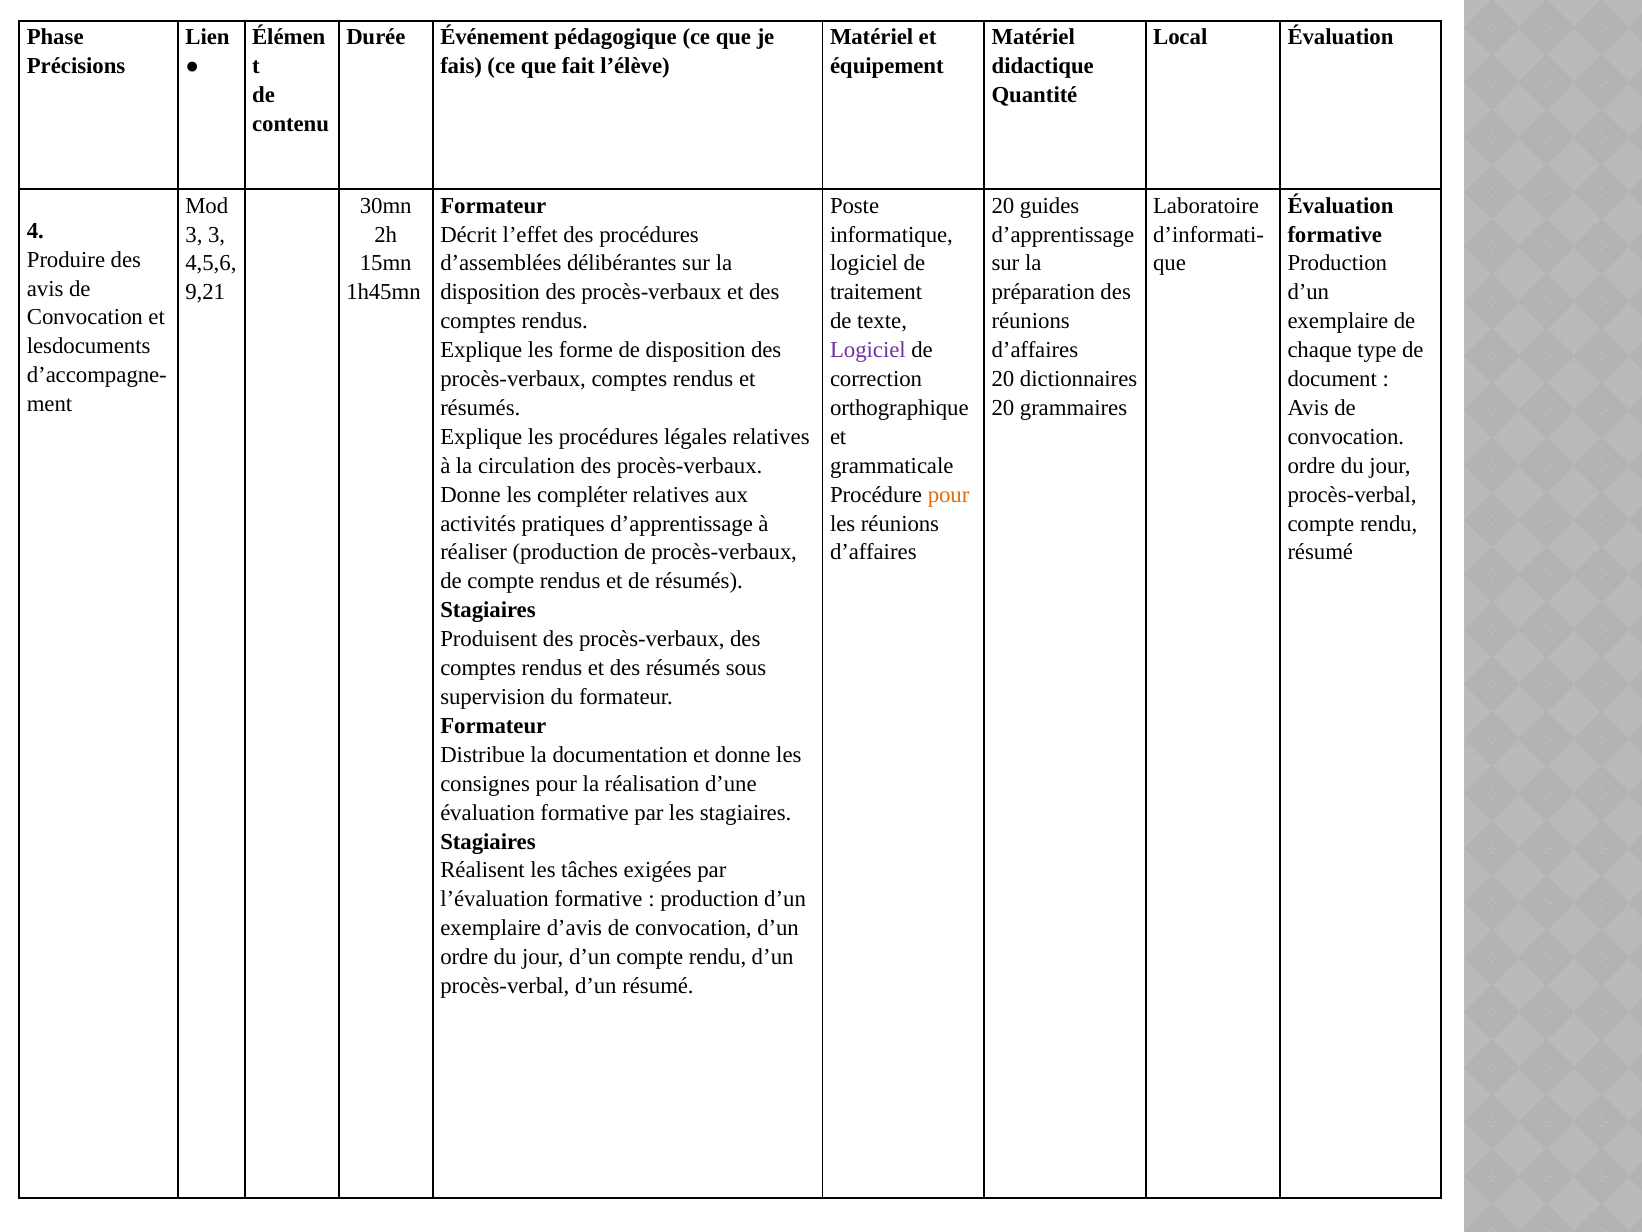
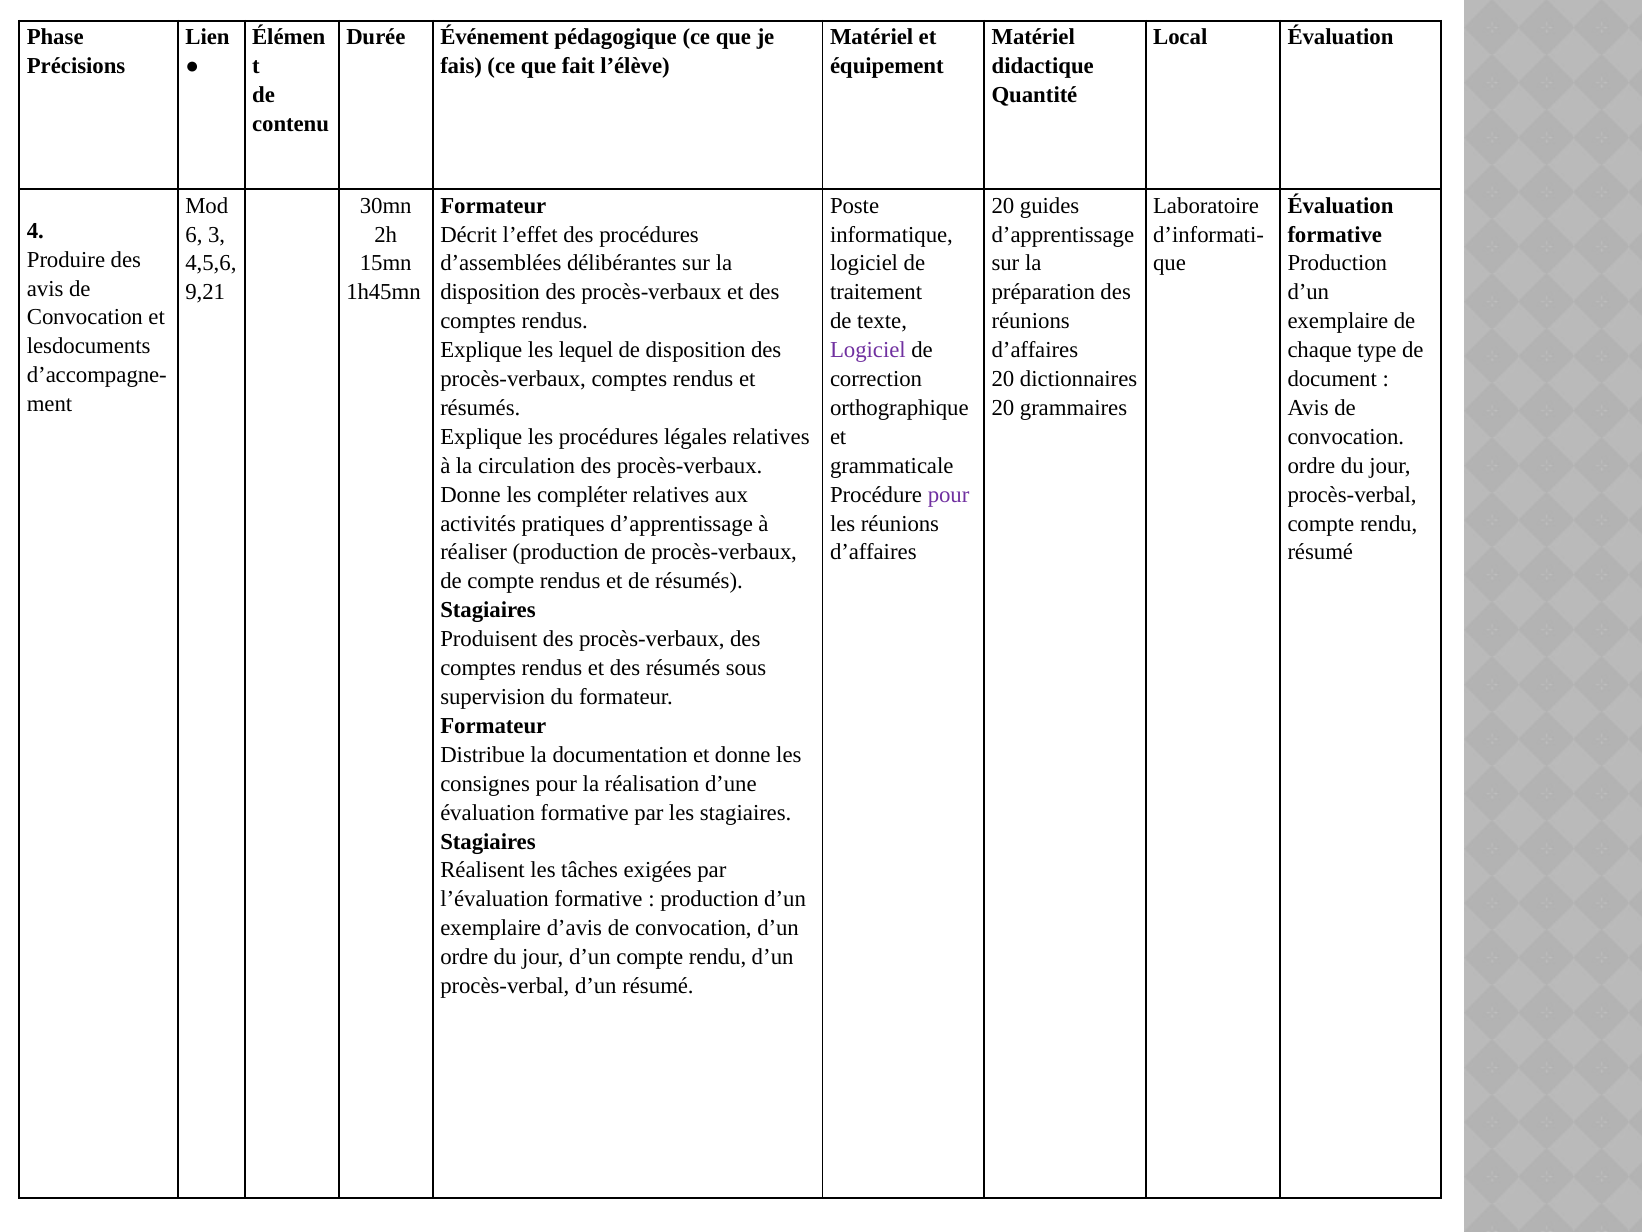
3: 3 -> 6 (194, 234)
forme: forme -> lequel (586, 350)
pour colour: orange -> purple (949, 494)
